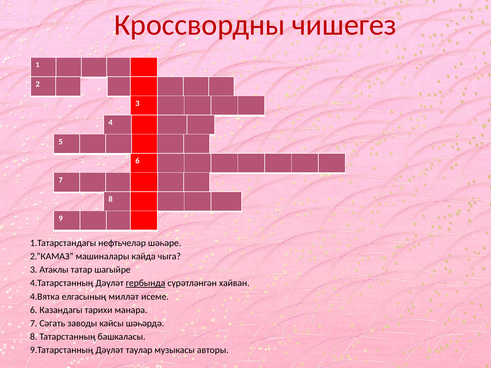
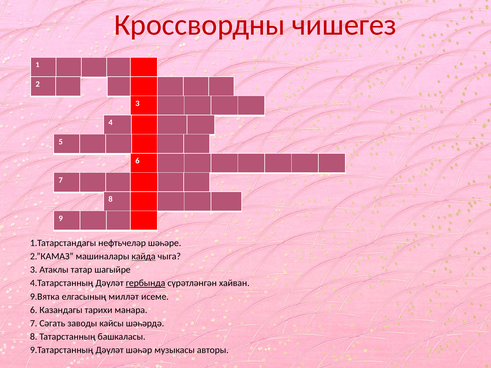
кайда underline: none -> present (144, 257)
4.Вятка: 4.Вятка -> 9.Вятка (45, 297)
таулар: таулар -> шәһәр (139, 350)
